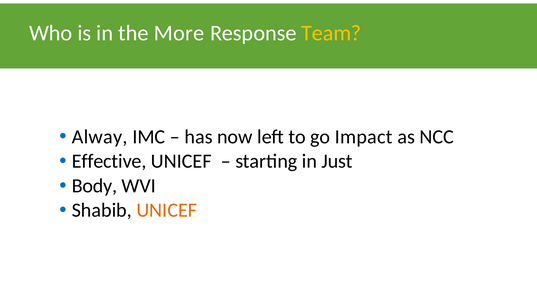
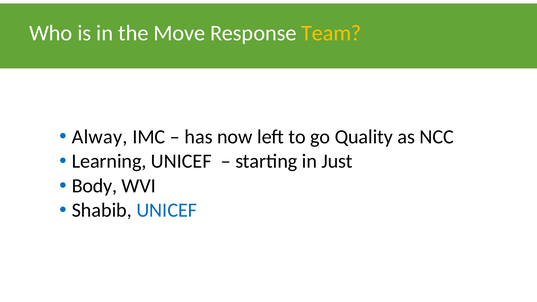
More: More -> Move (179, 33)
Impact: Impact -> Quality (364, 137)
Effective: Effective -> Learning (109, 161)
UNICEF colour: orange -> blue (167, 210)
